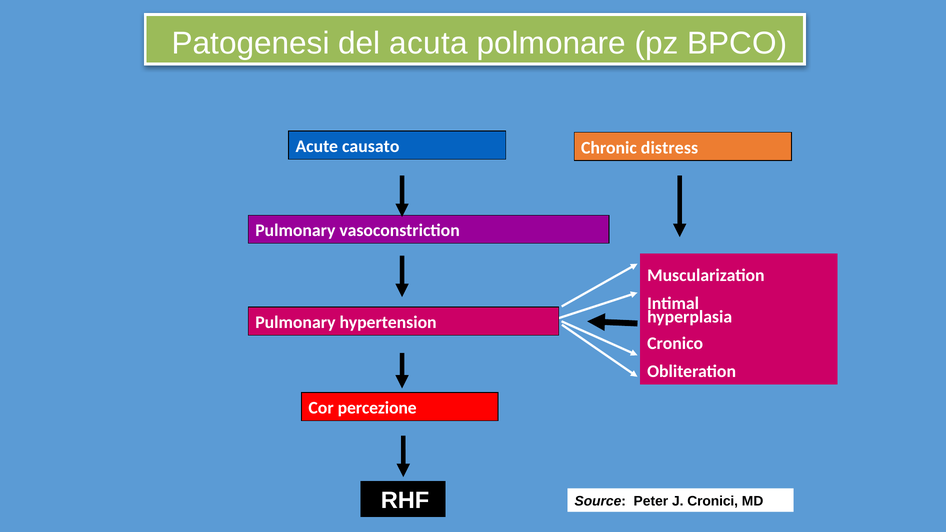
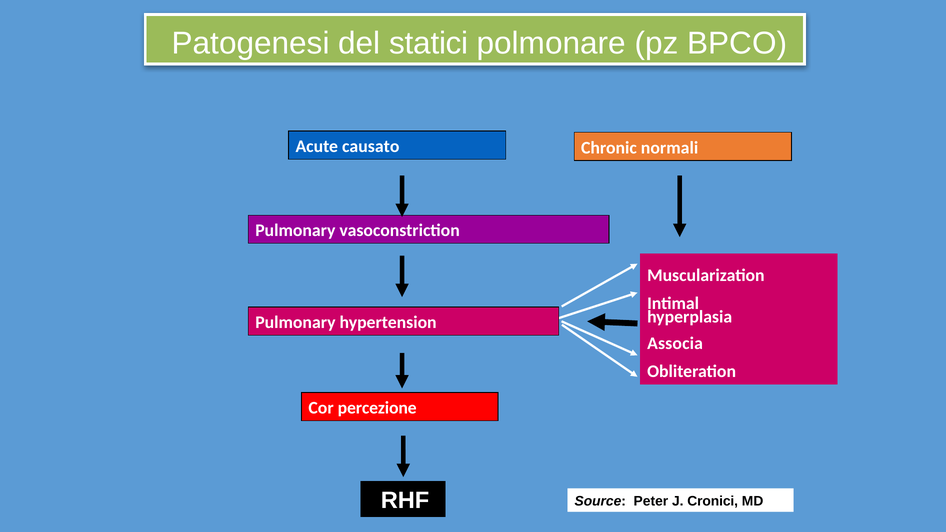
acuta: acuta -> statici (429, 43)
distress: distress -> normali (670, 148)
Cronico: Cronico -> Associa (675, 344)
